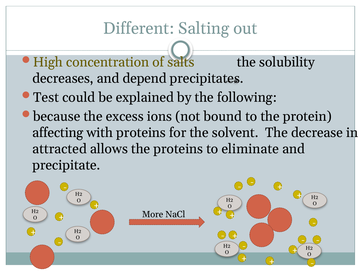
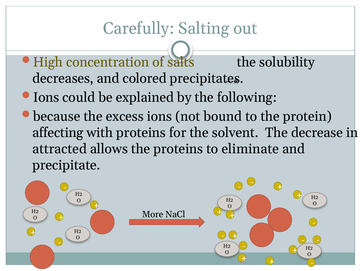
Different: Different -> Carefully (139, 28)
depend: depend -> colored (145, 78)
Test: Test -> Ions (46, 97)
